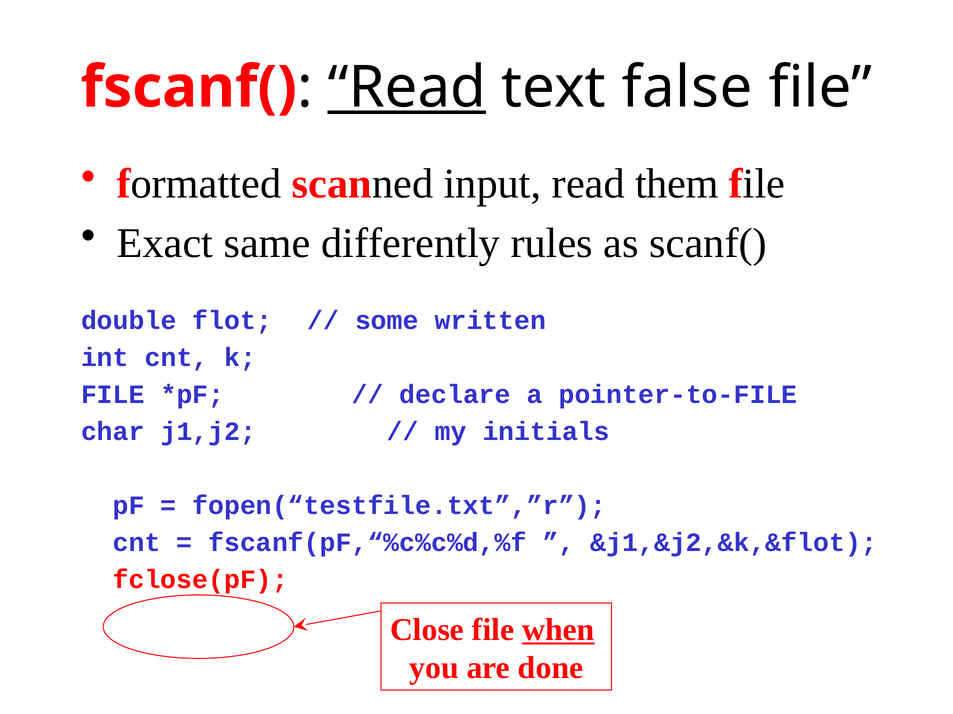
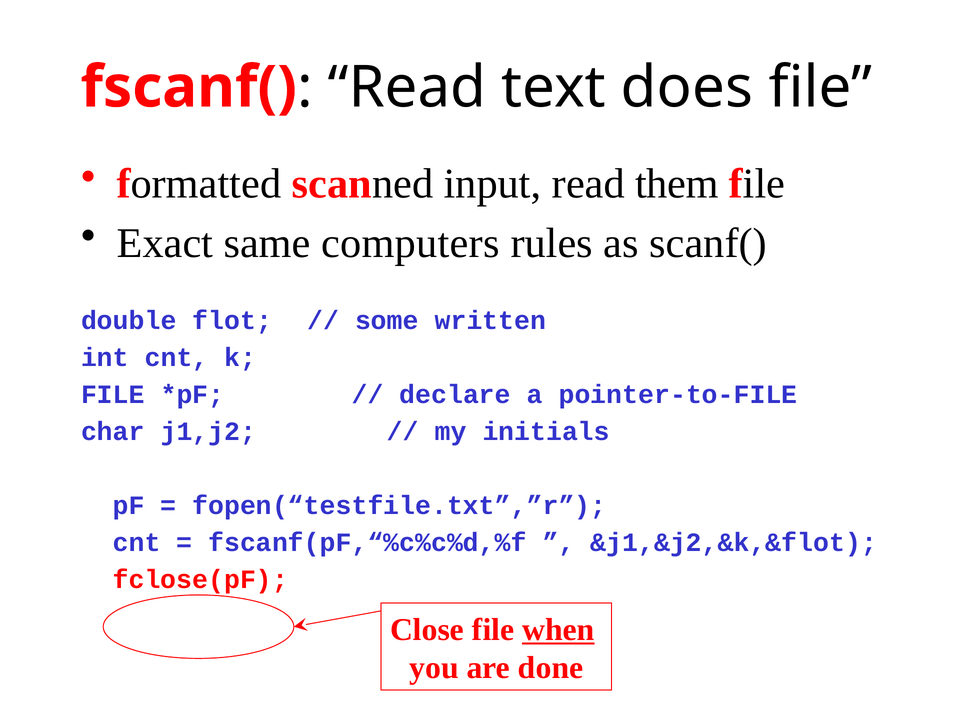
Read underline: present -> none (407, 87)
false: false -> does (687, 87)
differently: differently -> computers (410, 243)
